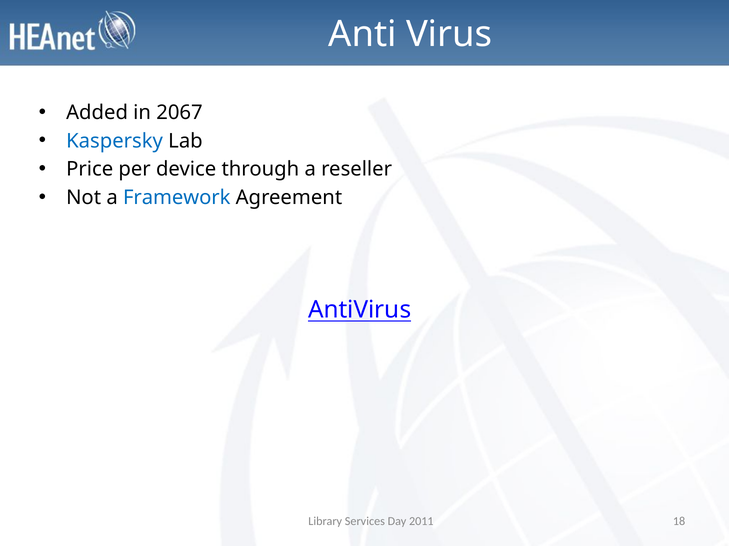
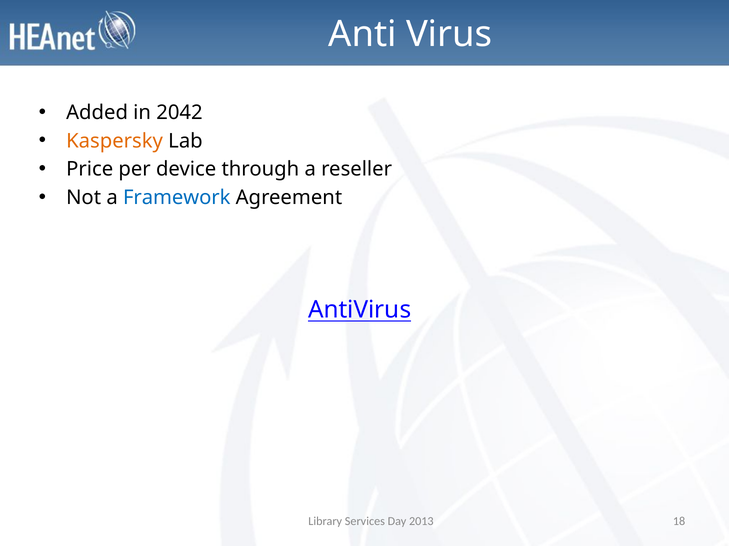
2067: 2067 -> 2042 (179, 113)
Kaspersky colour: blue -> orange (115, 141)
2011: 2011 -> 2013 (421, 522)
